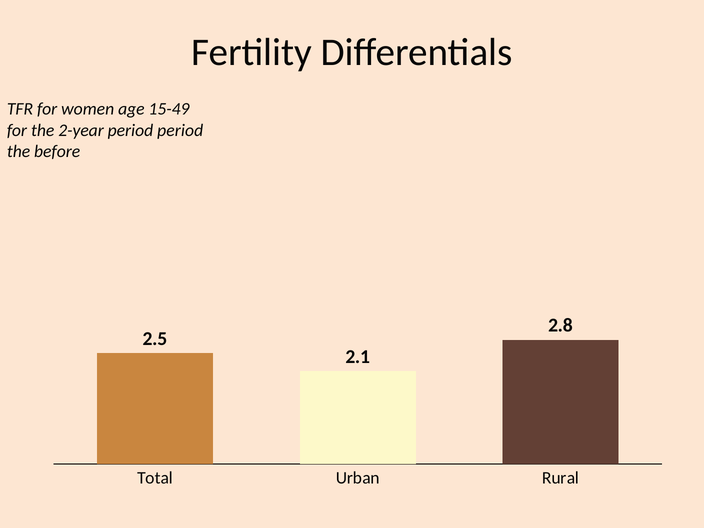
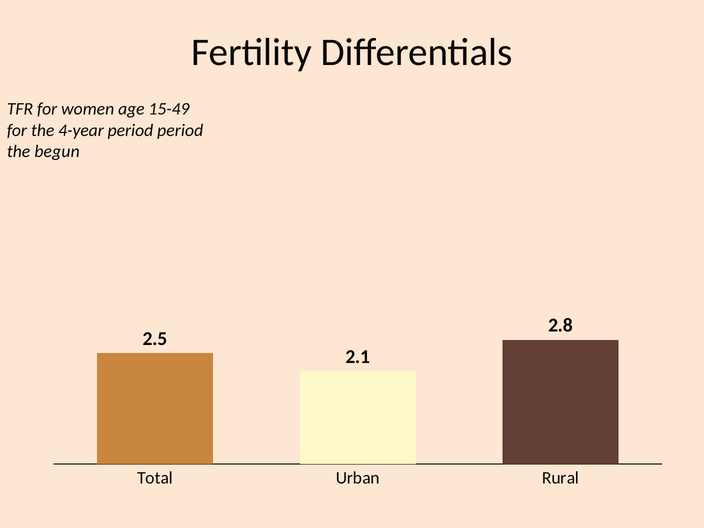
2-year: 2-year -> 4-year (81, 130)
before: before -> begun (57, 151)
